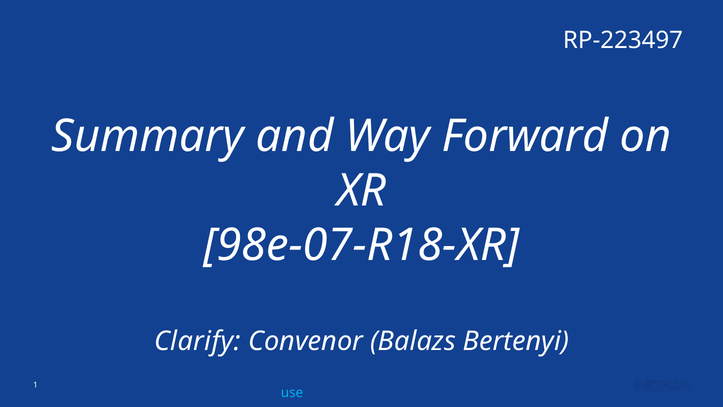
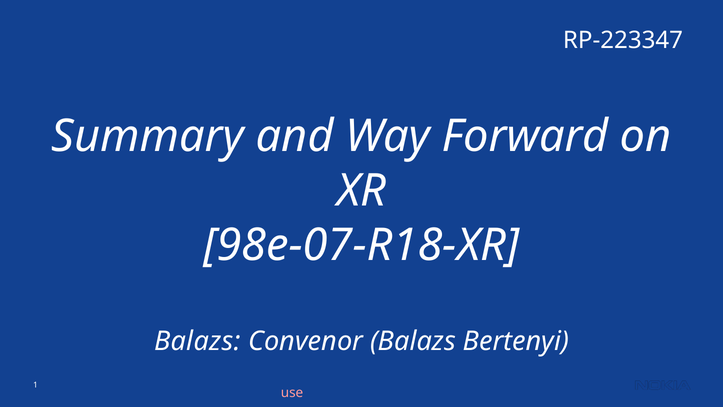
RP-223497: RP-223497 -> RP-223347 (623, 40)
Clarify: Clarify -> Balazs (197, 341)
use colour: light blue -> pink (292, 393)
